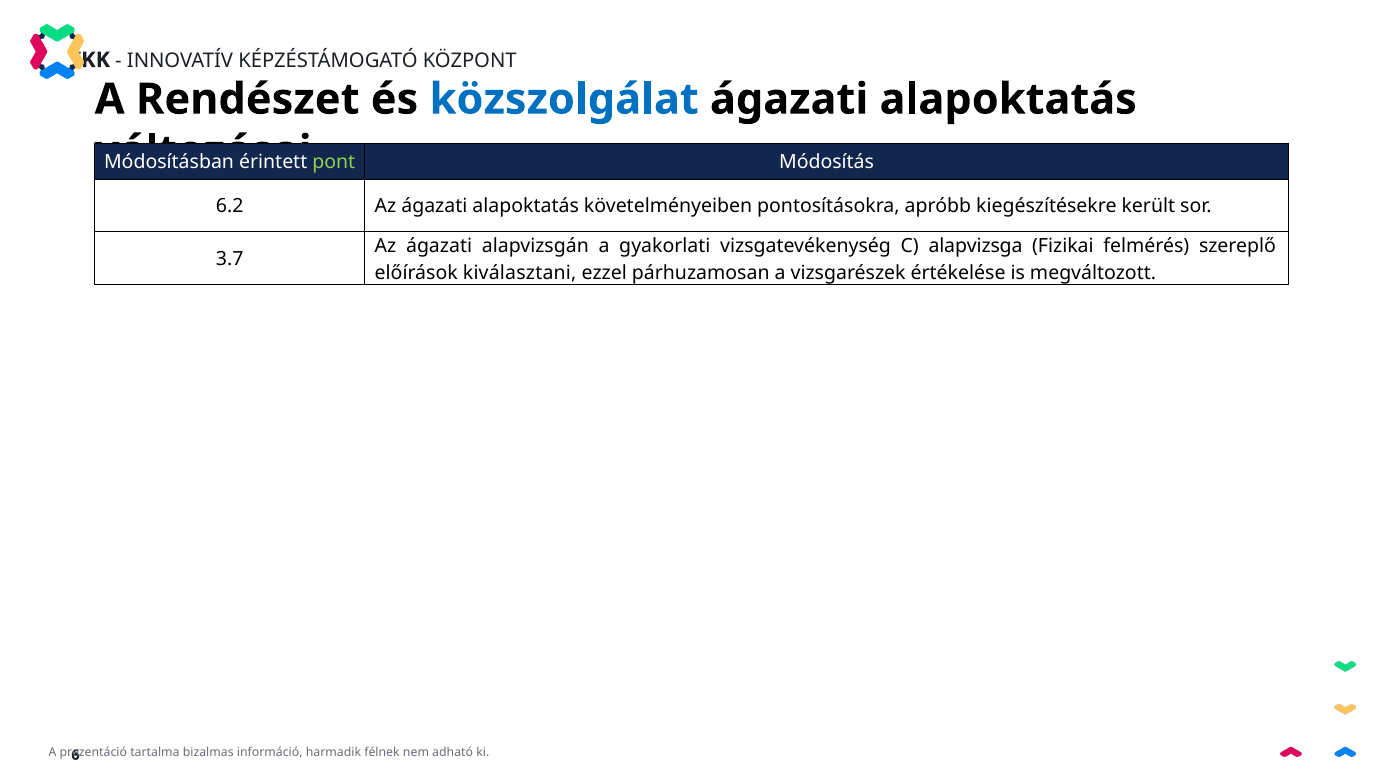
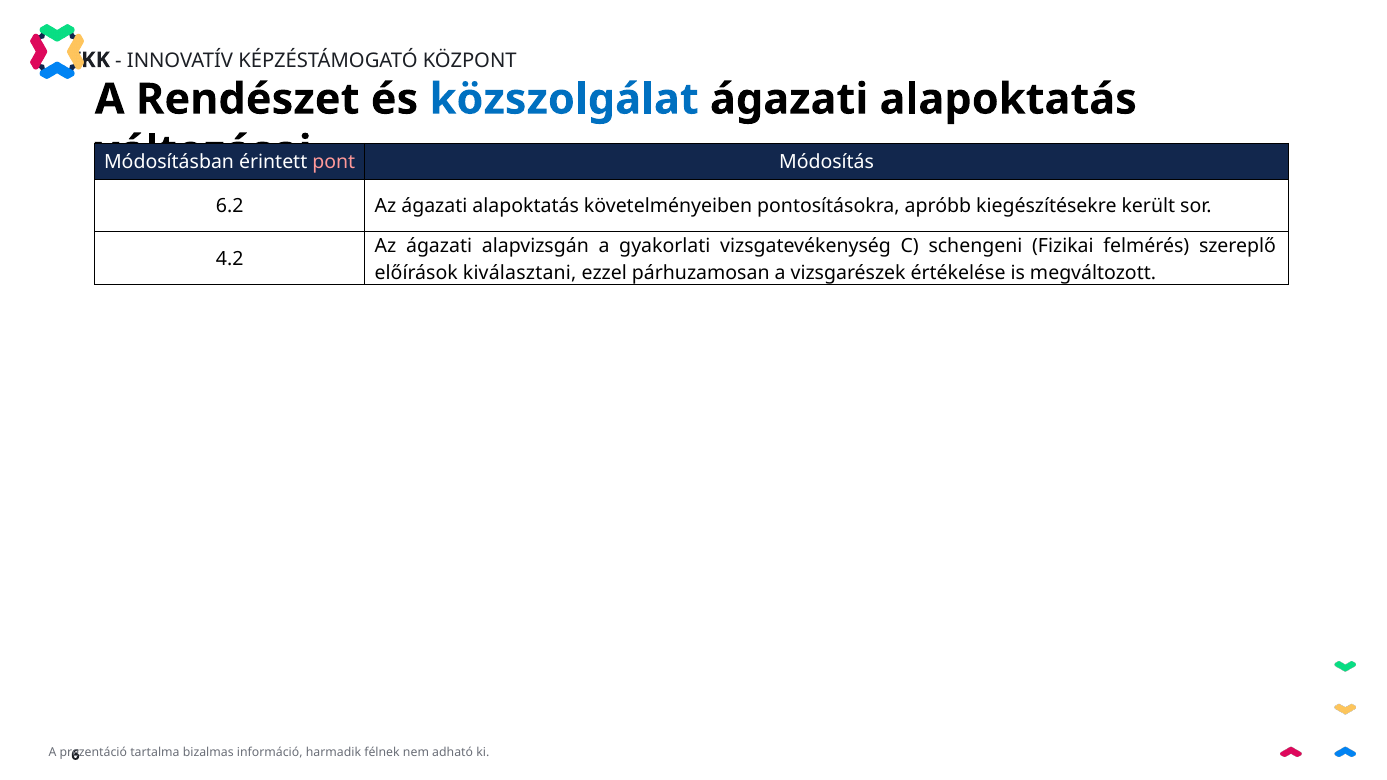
pont colour: light green -> pink (334, 162)
alapvizsga: alapvizsga -> schengeni (975, 246)
3.7: 3.7 -> 4.2 (230, 259)
